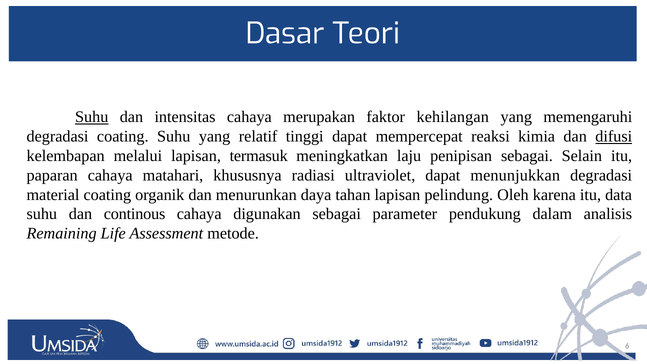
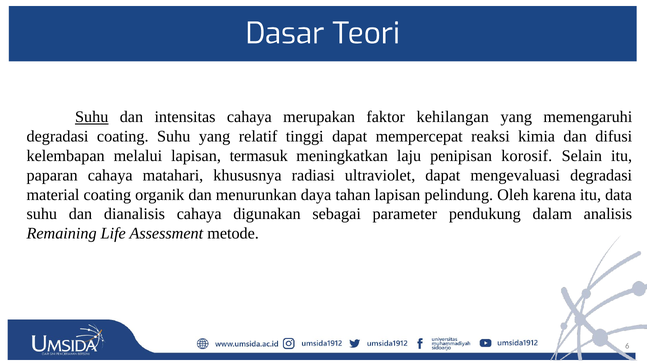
difusi underline: present -> none (614, 136)
penipisan sebagai: sebagai -> korosif (527, 156)
menunjukkan: menunjukkan -> mengevaluasi (515, 175)
continous: continous -> dianalisis (134, 214)
